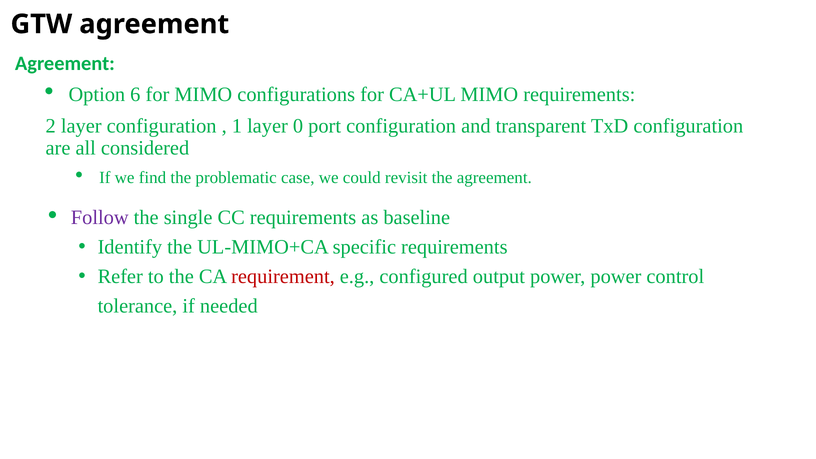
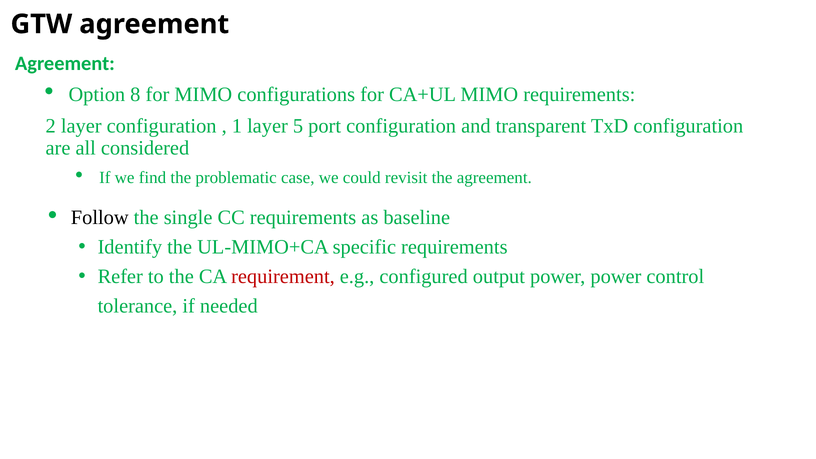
6: 6 -> 8 (135, 95)
0: 0 -> 5 (298, 126)
Follow colour: purple -> black (100, 218)
